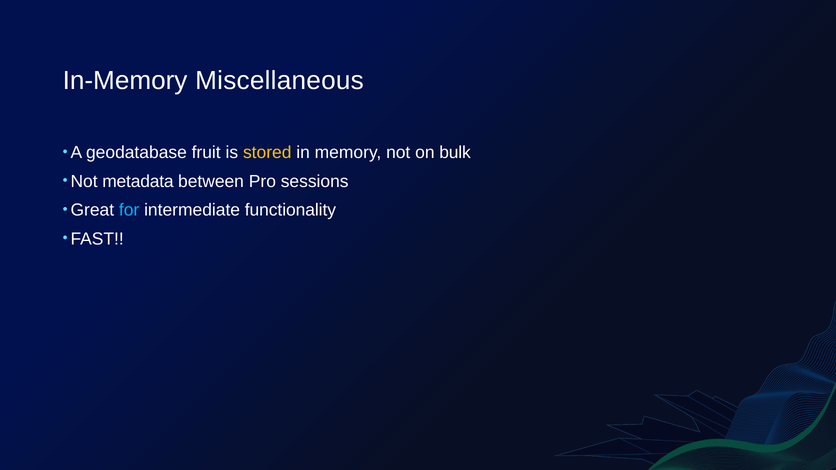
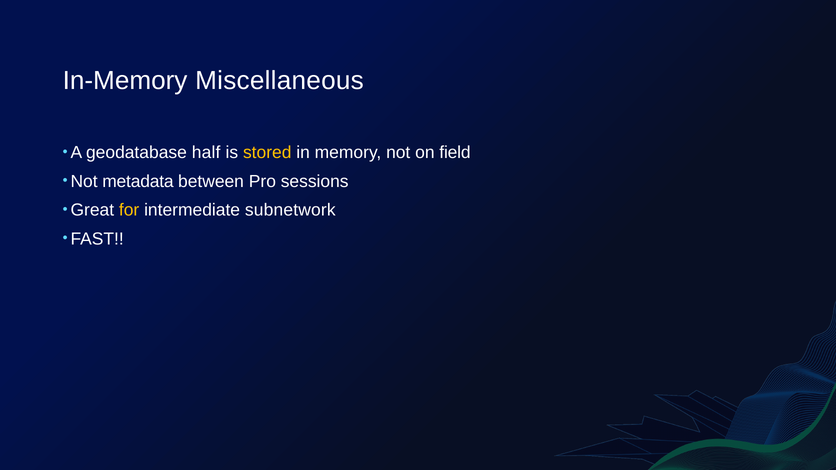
fruit: fruit -> half (206, 153)
bulk: bulk -> field (455, 153)
for colour: light blue -> yellow (129, 210)
functionality: functionality -> subnetwork (290, 210)
